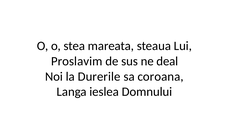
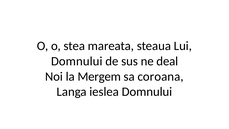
Proslavim: Proslavim -> Domnului (77, 61)
Durerile: Durerile -> Mergem (99, 76)
